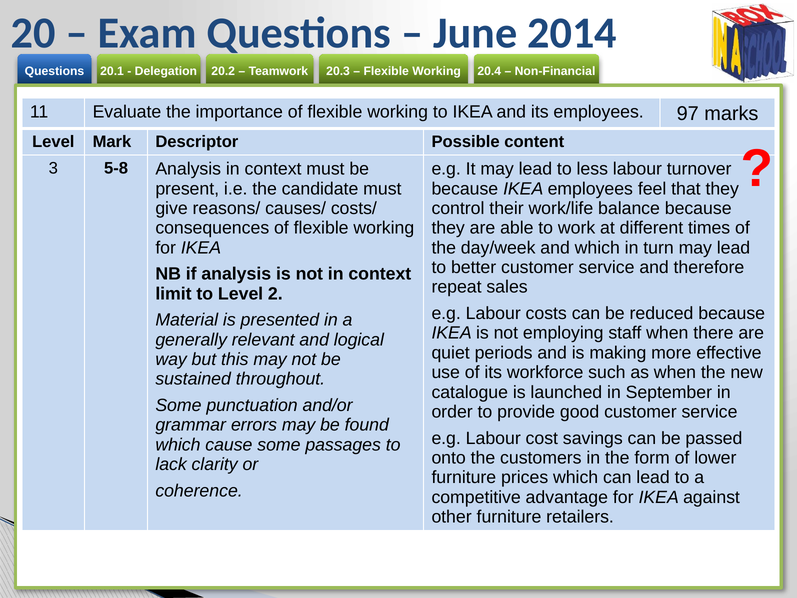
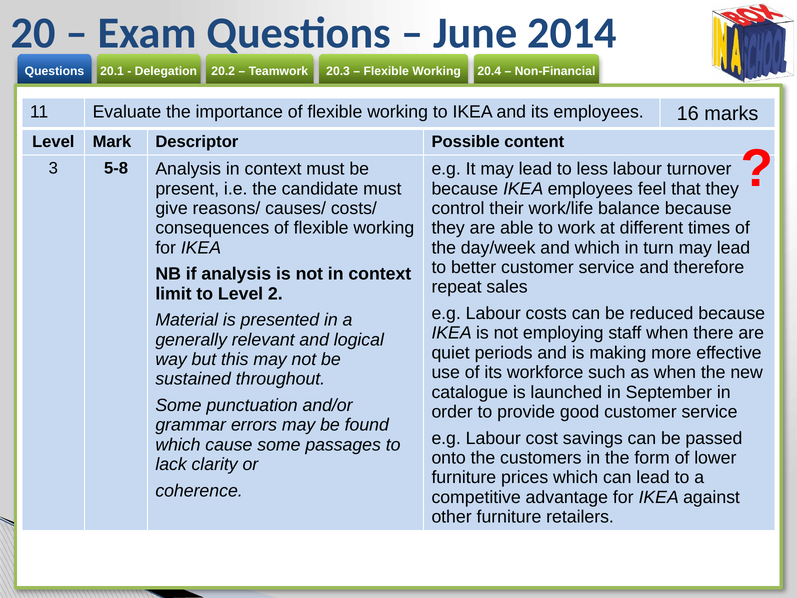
97: 97 -> 16 (688, 114)
